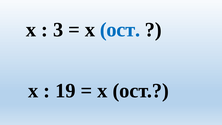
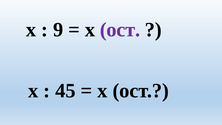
3: 3 -> 9 (58, 30)
ост colour: blue -> purple (120, 30)
19: 19 -> 45 (65, 91)
